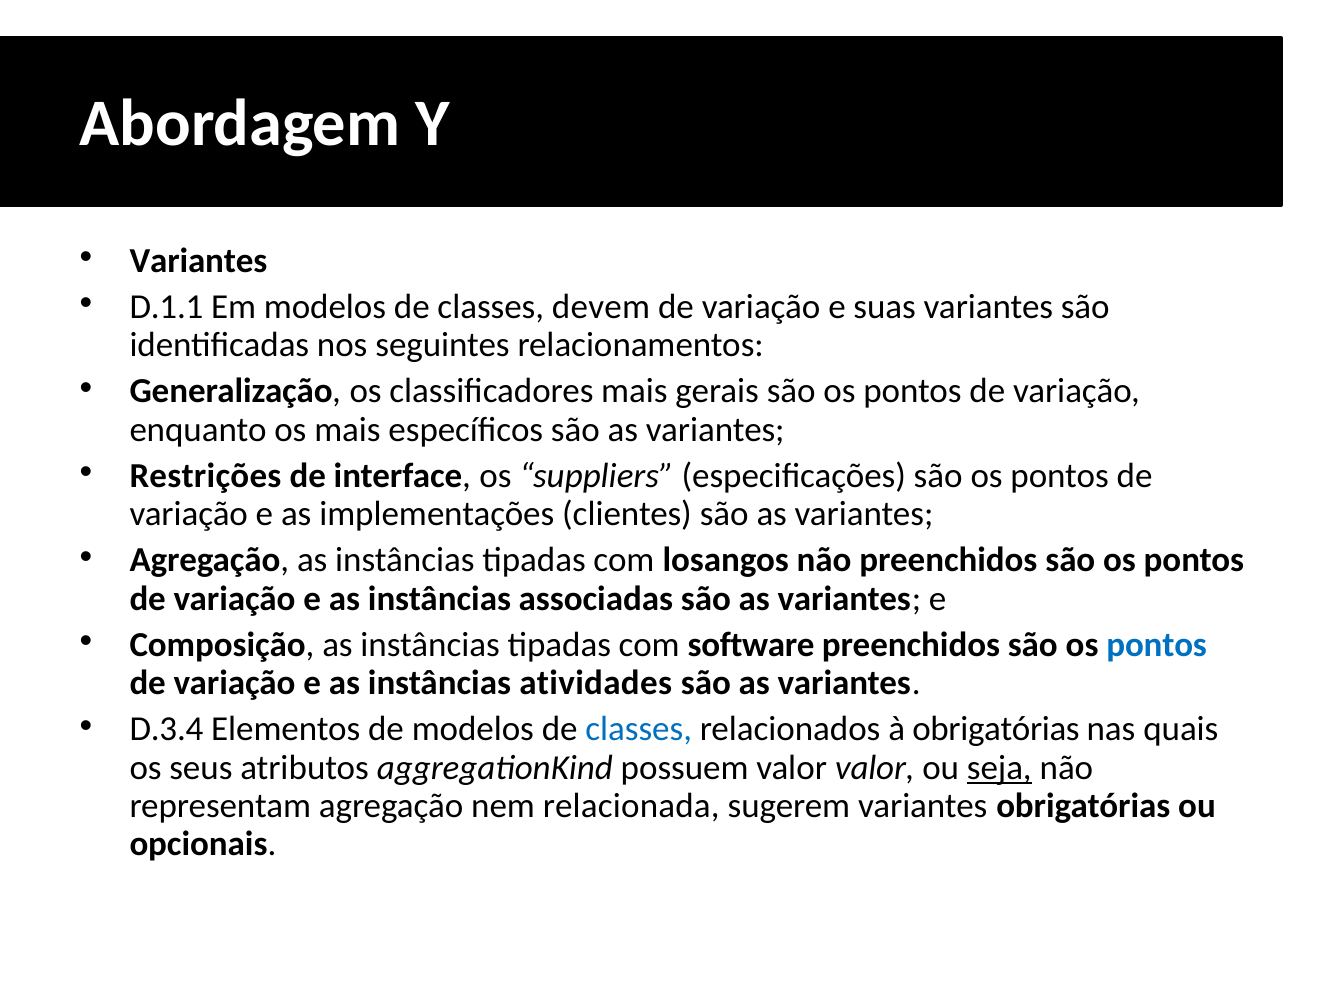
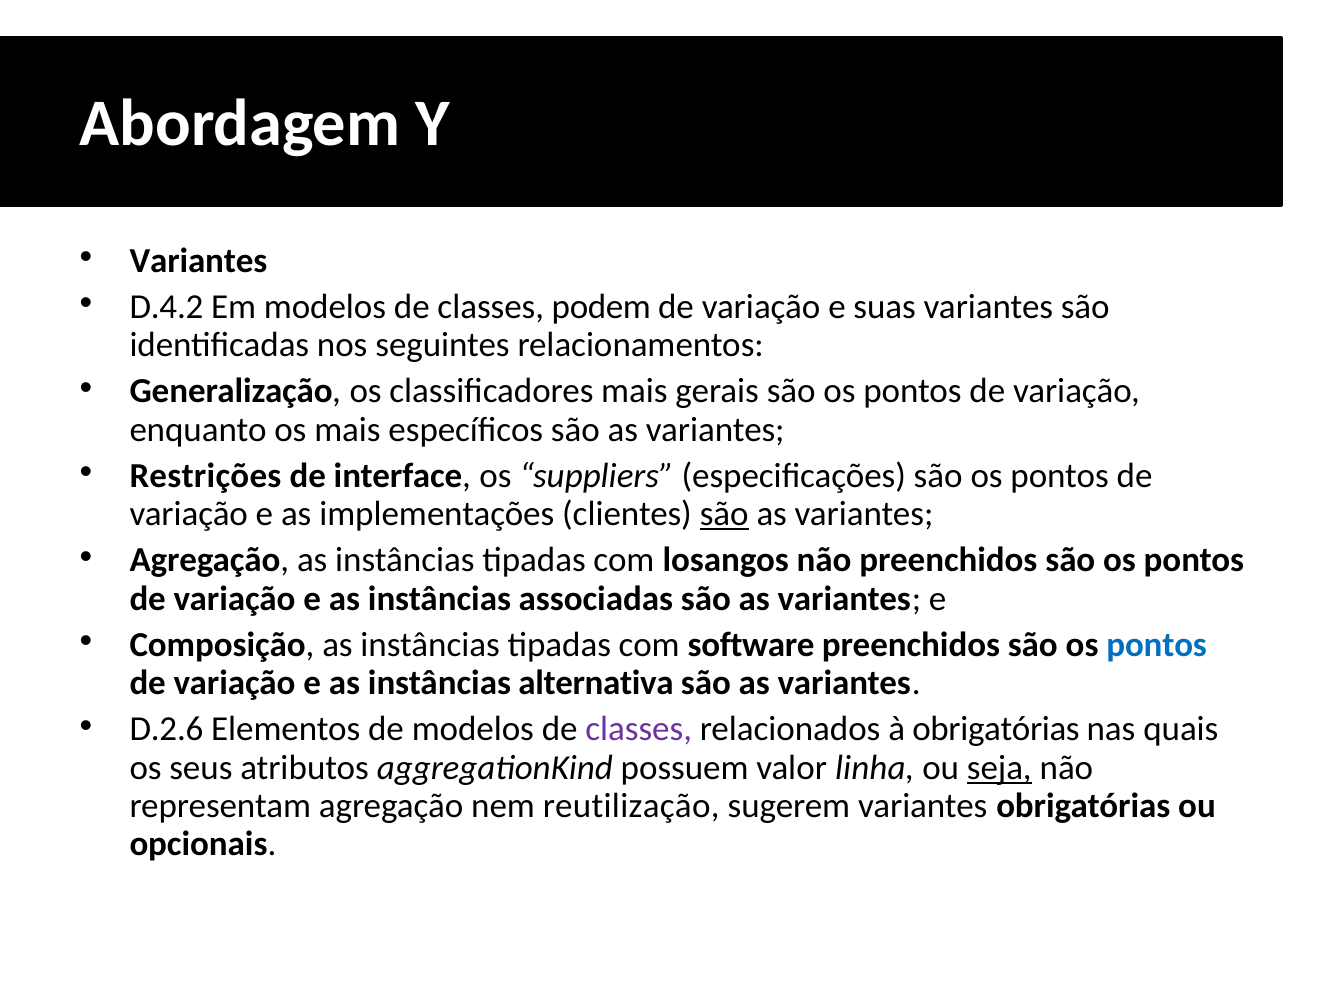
D.1.1: D.1.1 -> D.4.2 (166, 307)
devem: devem -> podem (601, 307)
são underline: none -> present (724, 514)
atividades: atividades -> alternativa (596, 683)
D.3.4: D.3.4 -> D.2.6 (166, 729)
classes colour: blue -> purple (639, 729)
valor valor: valor -> linha (875, 768)
relacionada: relacionada -> reutilização (631, 806)
